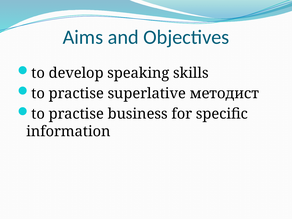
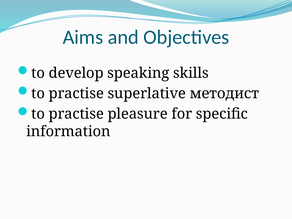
business: business -> pleasure (138, 114)
